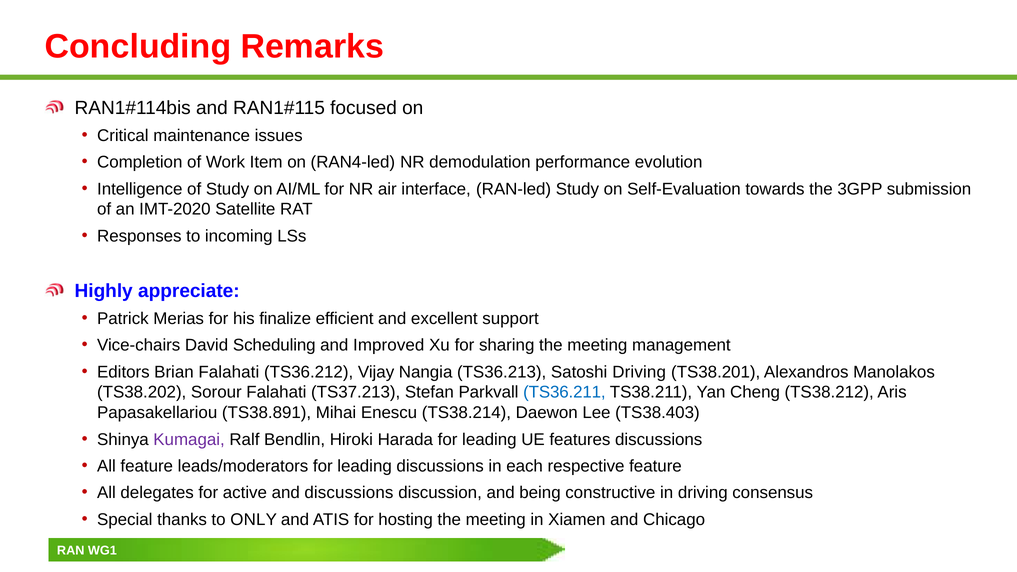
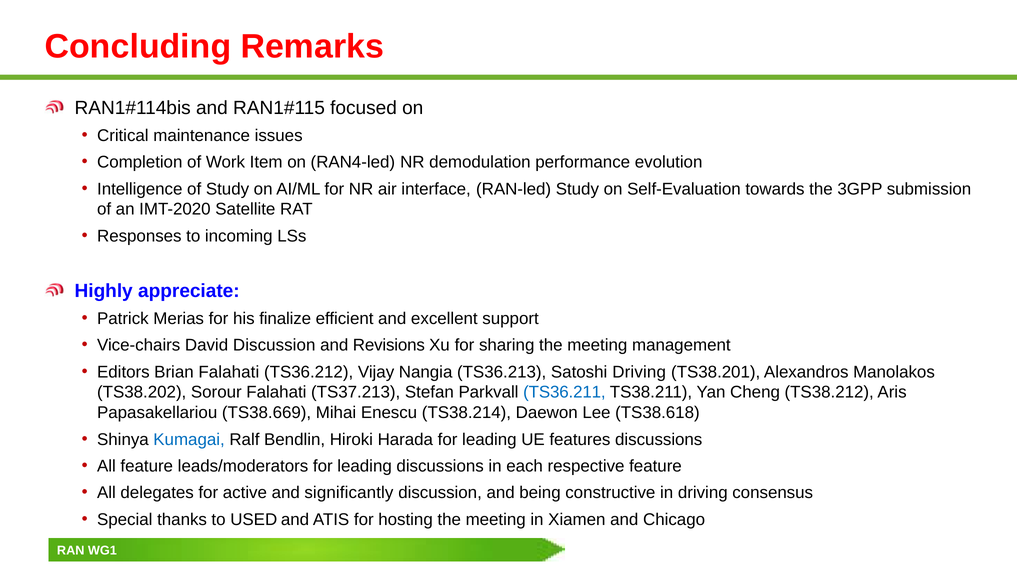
David Scheduling: Scheduling -> Discussion (274, 345)
Improved: Improved -> Revisions (389, 345)
TS38.891: TS38.891 -> TS38.669 (267, 413)
TS38.403: TS38.403 -> TS38.618 (657, 413)
Kumagai colour: purple -> blue (189, 439)
and discussions: discussions -> significantly (349, 493)
ONLY: ONLY -> USED (254, 520)
